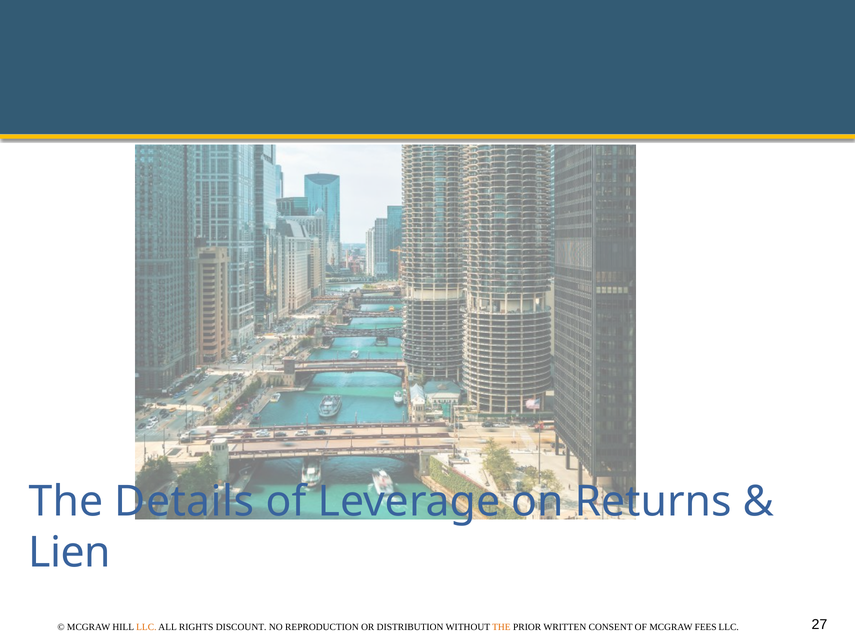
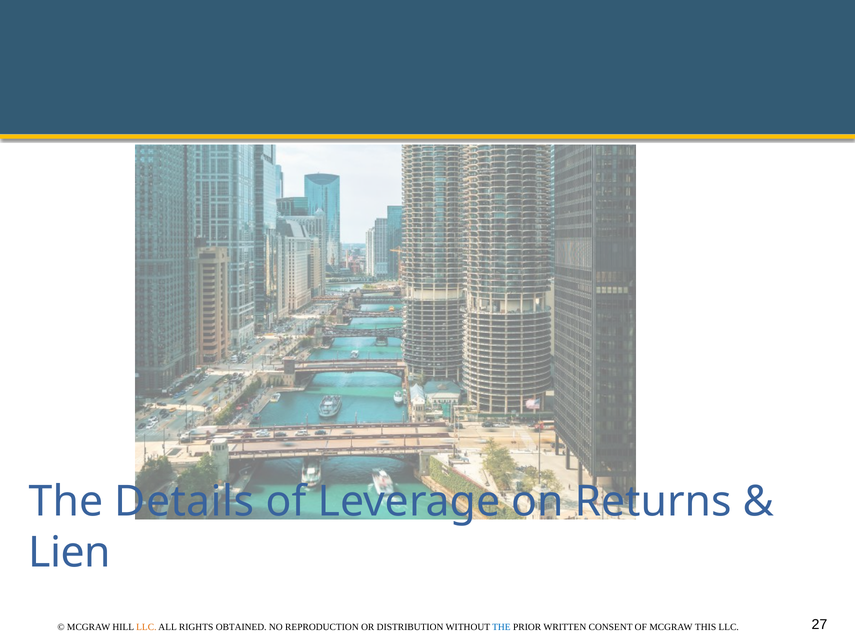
DISCOUNT: DISCOUNT -> OBTAINED (241, 626)
THE colour: orange -> blue (501, 626)
FEES: FEES -> THIS (706, 626)
